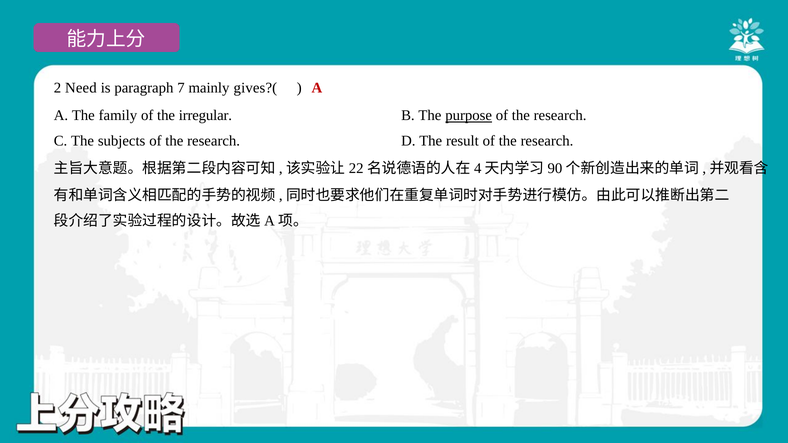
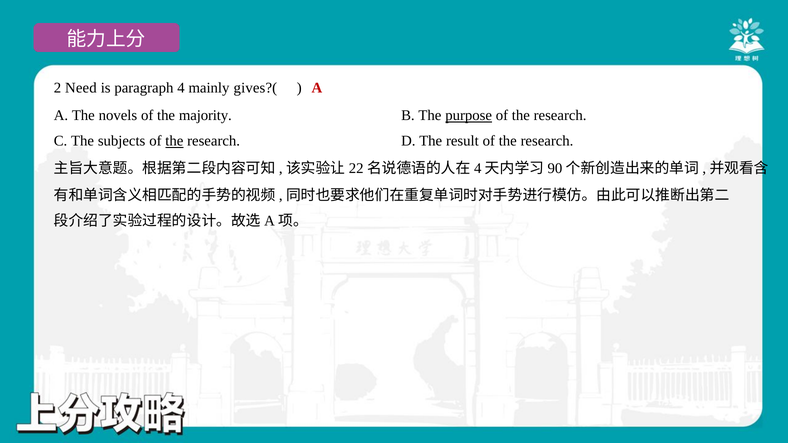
7: 7 -> 4 (181, 88)
family: family -> novels (118, 116)
irregular: irregular -> majority (205, 116)
the underline: none -> present (174, 141)
